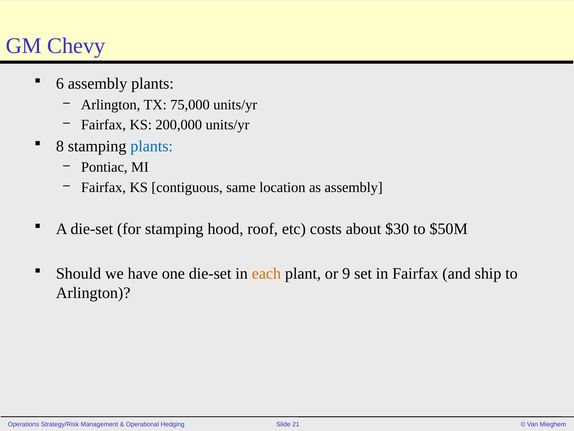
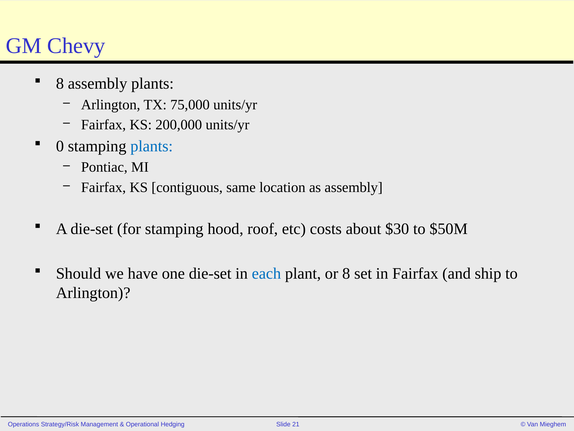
6: 6 -> 8 (60, 84)
8: 8 -> 0 (60, 146)
each colour: orange -> blue (266, 273)
or 9: 9 -> 8 (346, 273)
